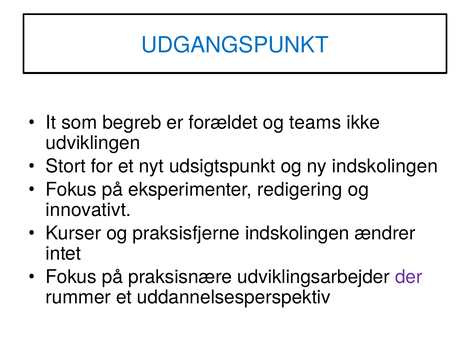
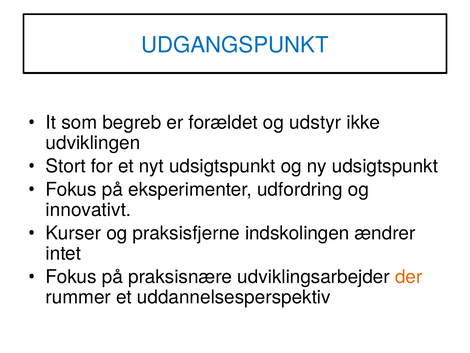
teams: teams -> udstyr (315, 122)
ny indskolingen: indskolingen -> udsigtspunkt (385, 166)
redigering: redigering -> udfordring (300, 189)
der colour: purple -> orange (409, 276)
